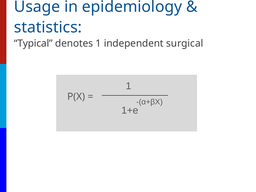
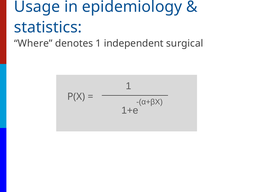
Typical: Typical -> Where (33, 43)
